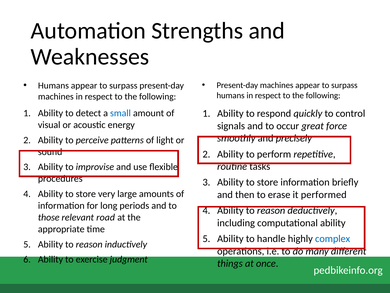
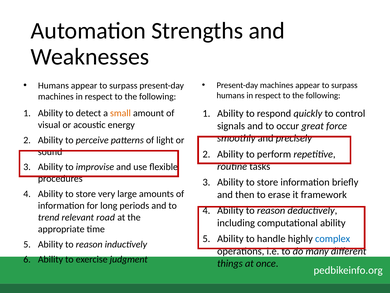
small colour: blue -> orange (120, 113)
performed: performed -> framework (324, 194)
those: those -> trend (49, 217)
